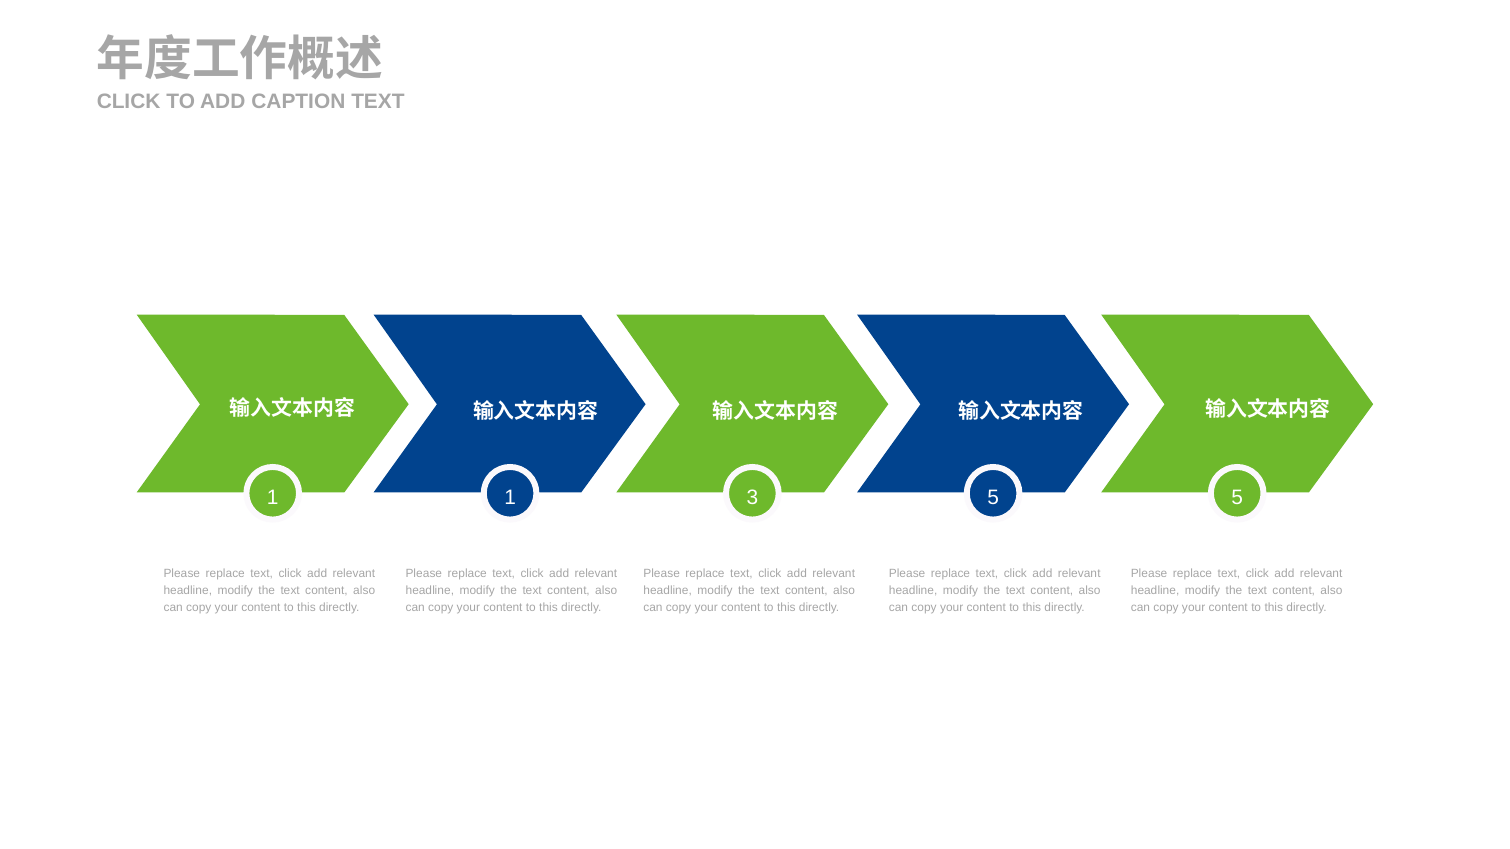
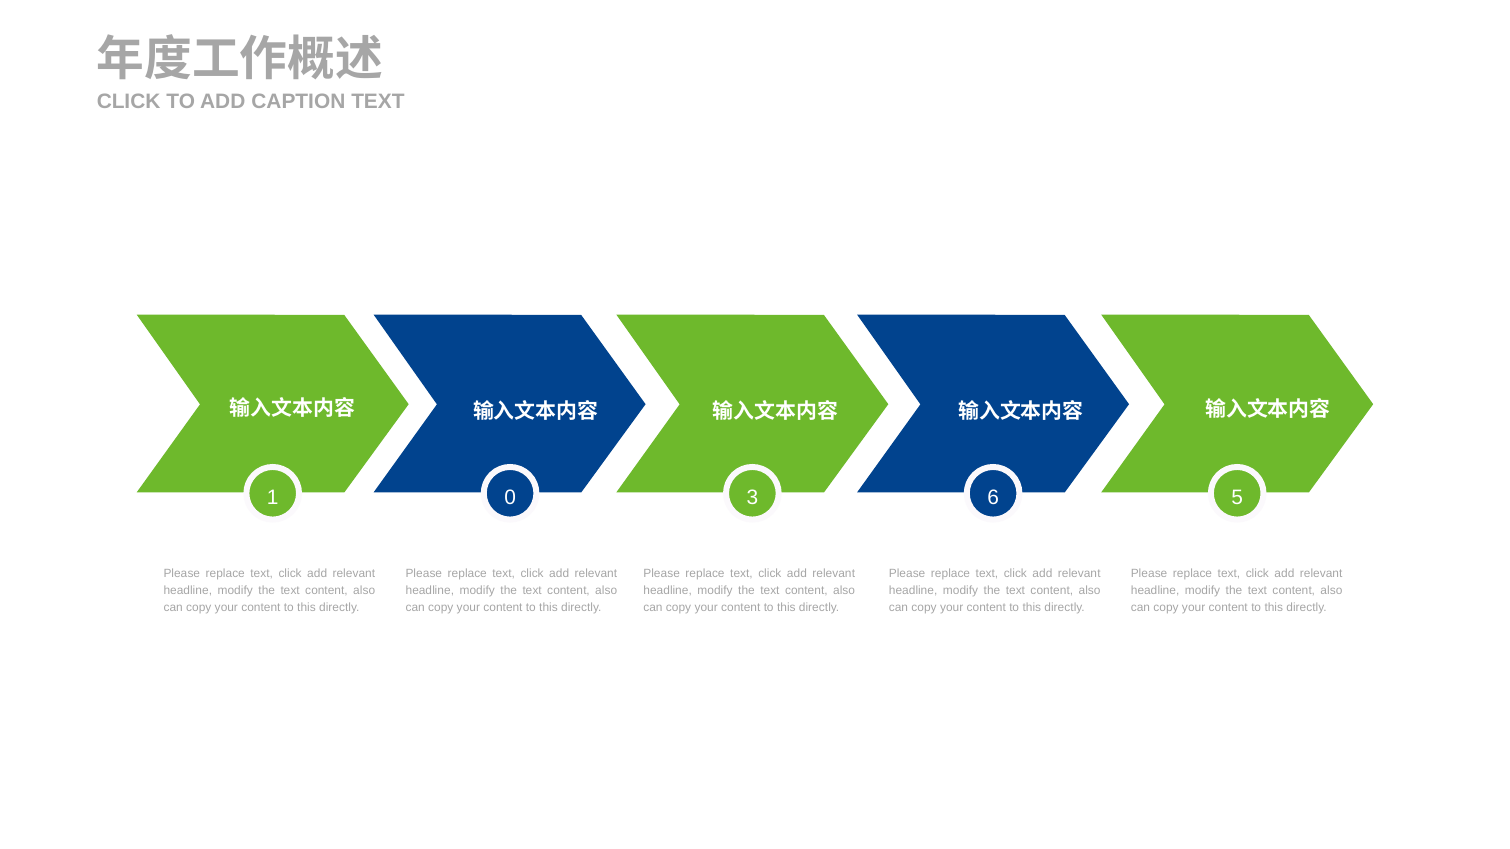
1 1: 1 -> 0 (510, 497)
3 5: 5 -> 6 (993, 497)
